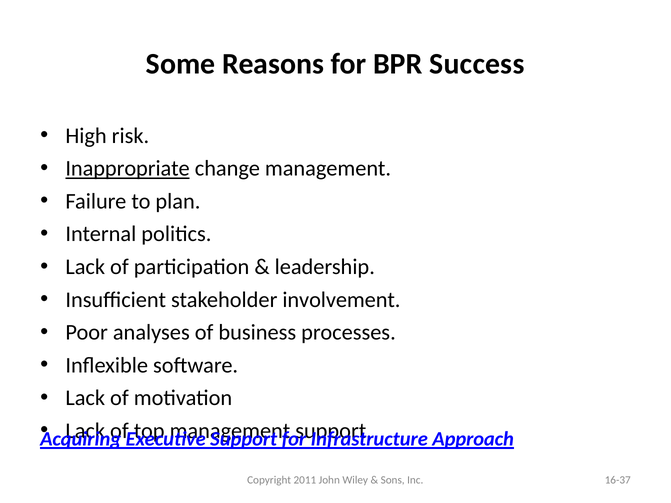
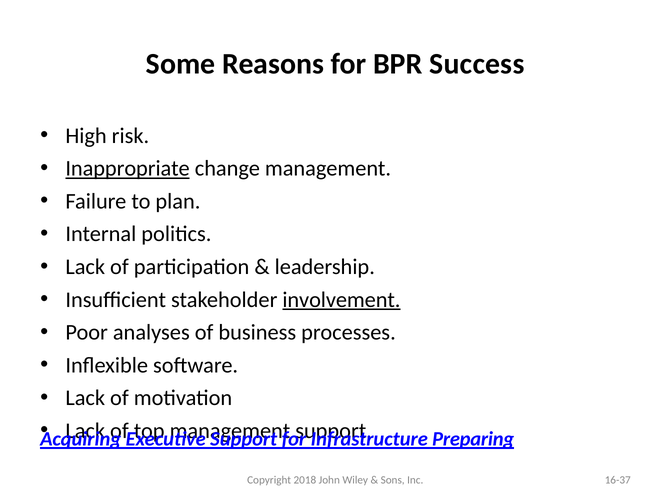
involvement underline: none -> present (341, 300)
Approach: Approach -> Preparing (473, 439)
2011: 2011 -> 2018 (305, 480)
